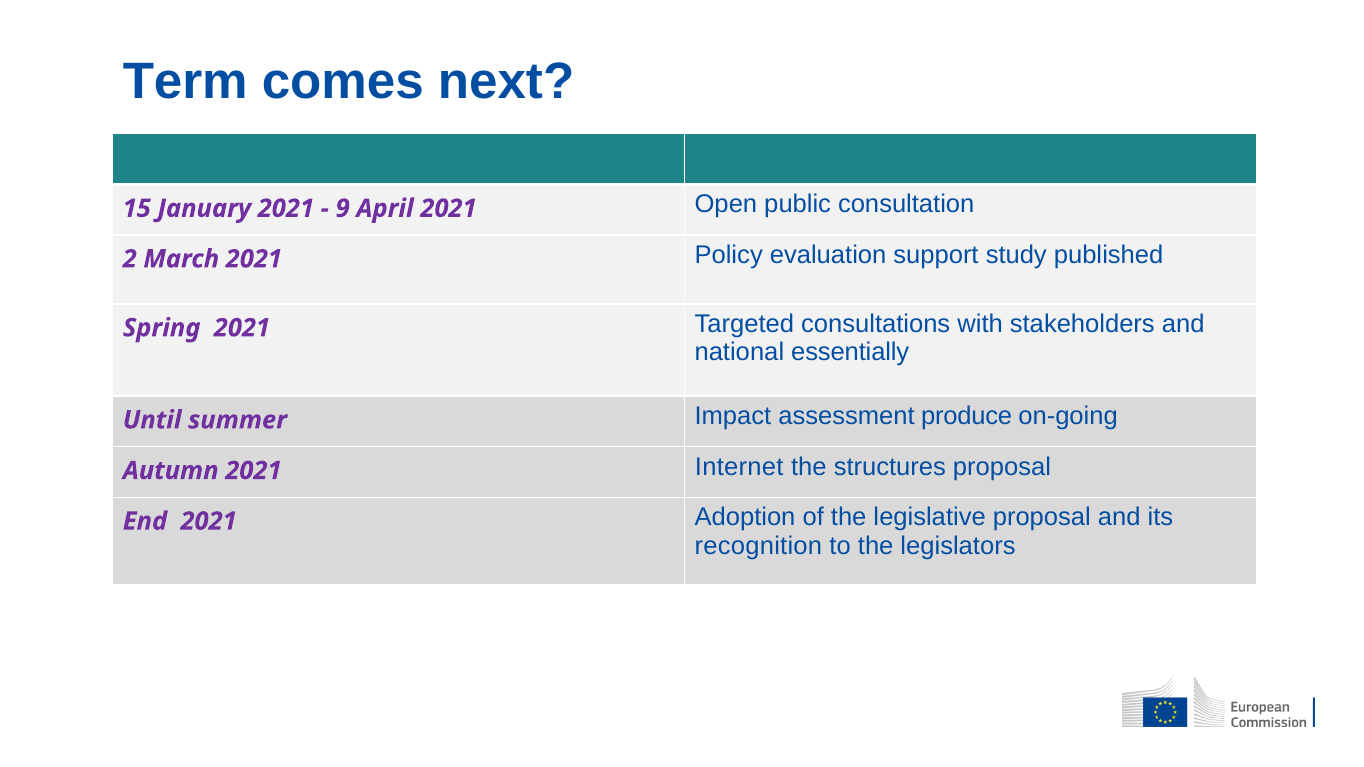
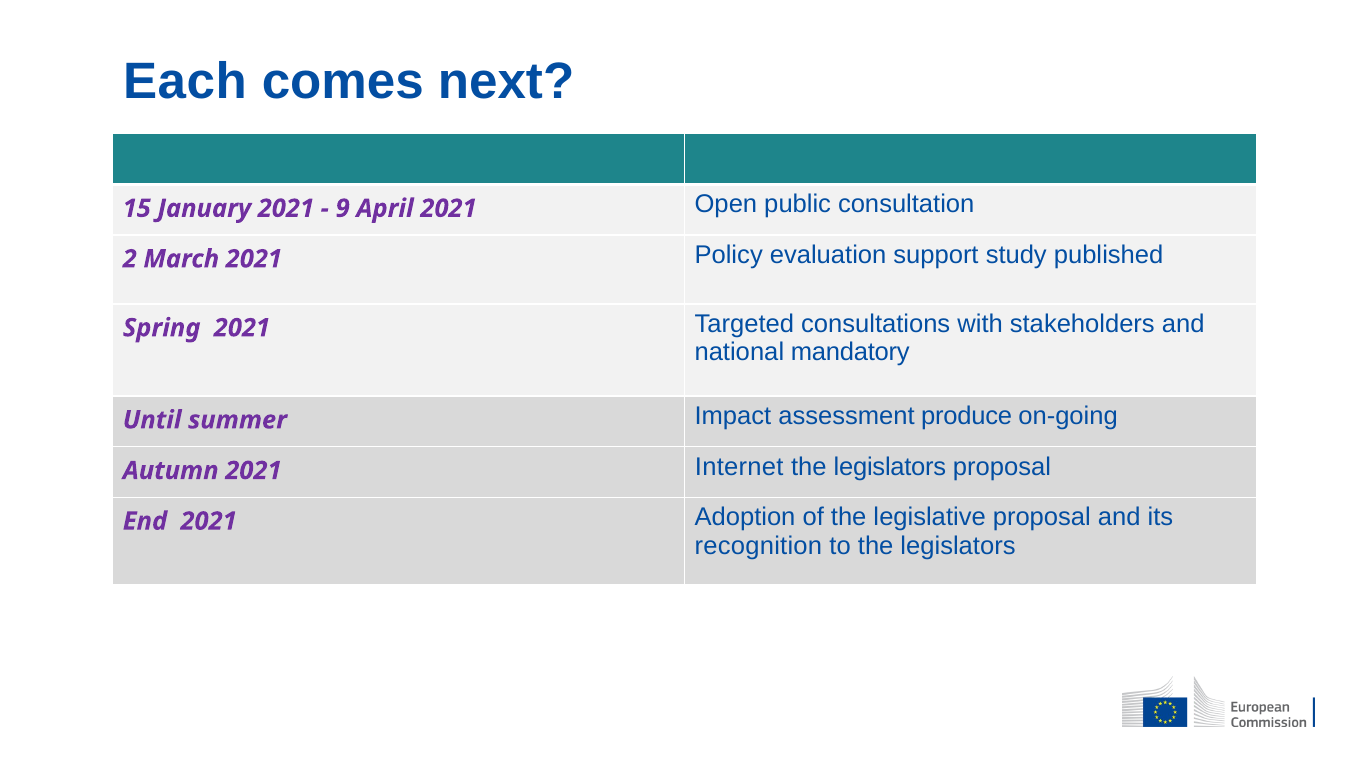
Term: Term -> Each (185, 82)
essentially: essentially -> mandatory (850, 353)
structures: structures -> legislators (890, 467)
